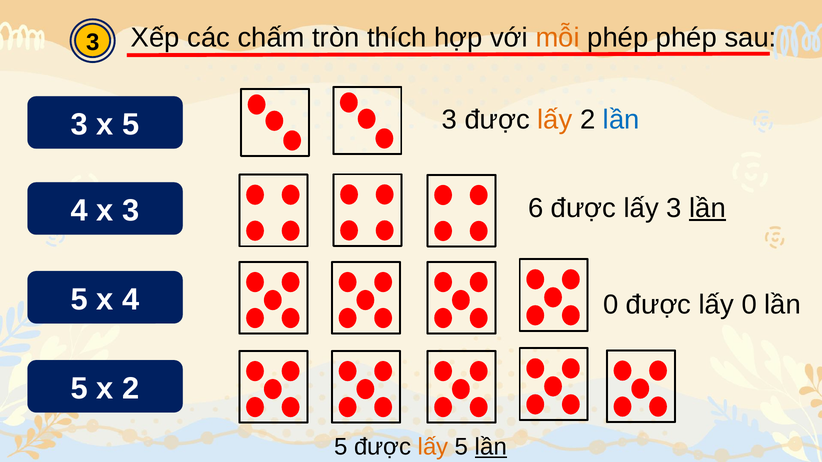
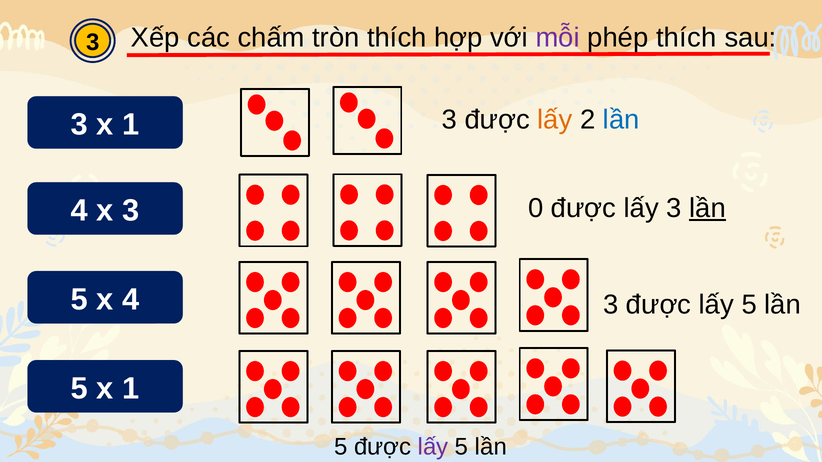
mỗi colour: orange -> purple (558, 38)
phép phép: phép -> thích (686, 38)
3 x 5: 5 -> 1 (131, 125)
6: 6 -> 0 (536, 208)
4 0: 0 -> 3 (611, 305)
0: 0 -> 5 (749, 305)
5 x 2: 2 -> 1 (131, 389)
lấy colour: orange -> purple (433, 447)
lần underline: present -> none (491, 447)
